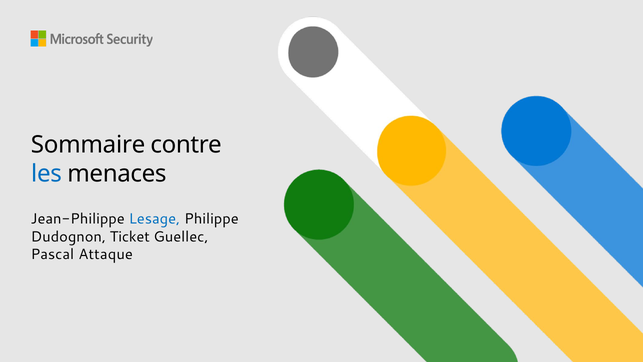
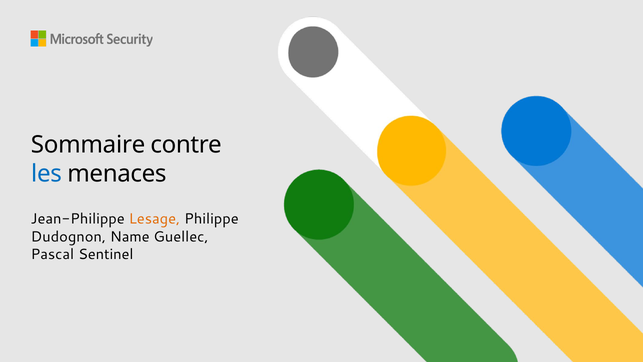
Lesage colour: blue -> orange (154, 219)
Ticket: Ticket -> Name (130, 237)
Attaque: Attaque -> Sentinel (106, 254)
